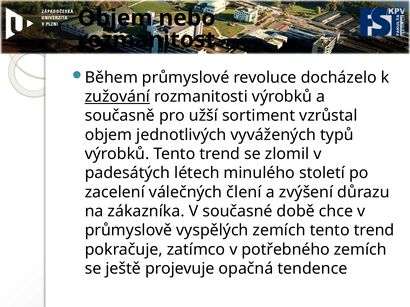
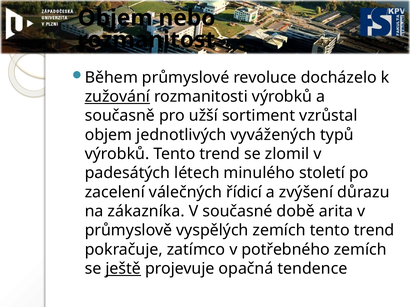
člení: člení -> řídicí (244, 192)
chce: chce -> arita (336, 212)
ještě underline: none -> present (123, 269)
